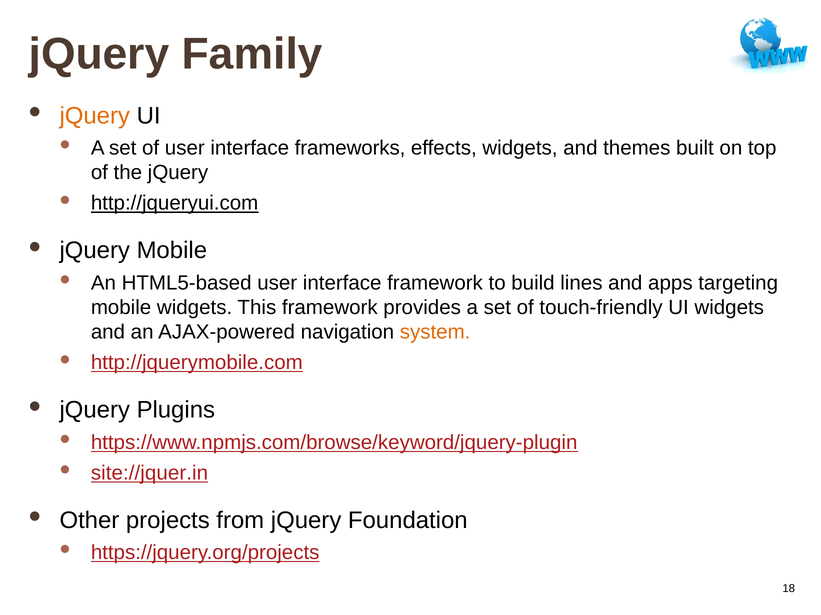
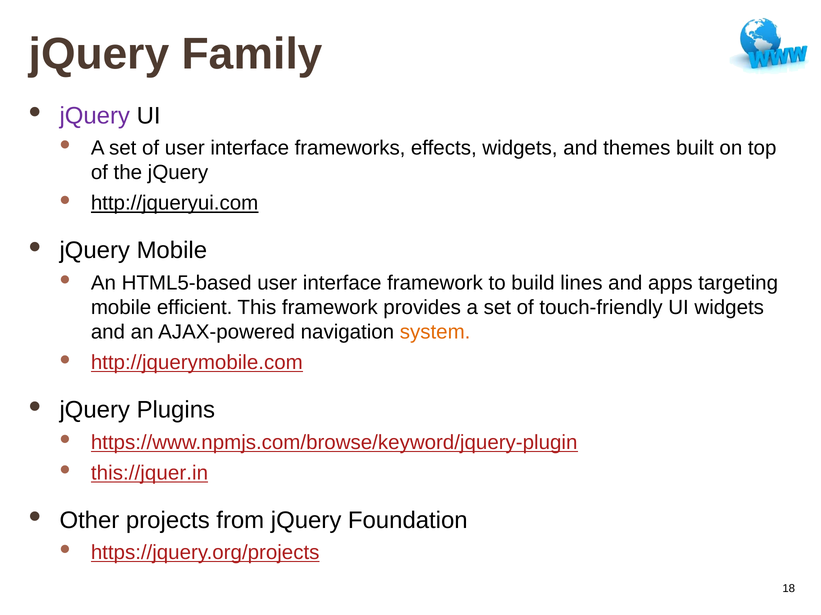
jQuery colour: orange -> purple (95, 116)
mobile widgets: widgets -> efficient (195, 308)
site://jquer.in: site://jquer.in -> this://jquer.in (150, 473)
